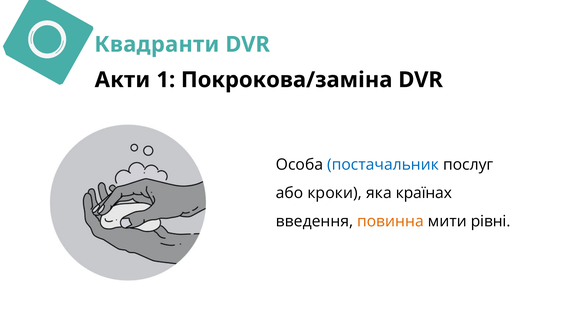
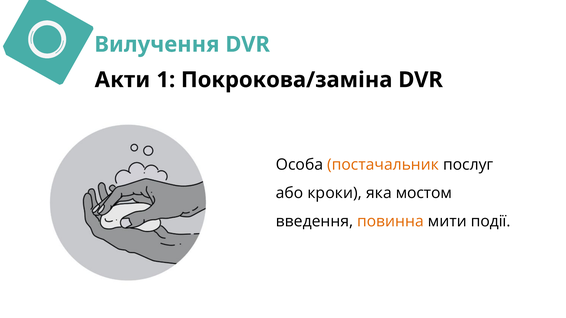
Квадранти: Квадранти -> Вилучення (157, 45)
постачальник colour: blue -> orange (383, 165)
країнах: країнах -> мостом (424, 193)
рівні: рівні -> події (491, 221)
